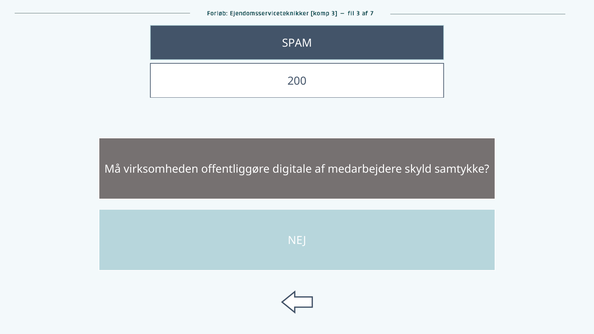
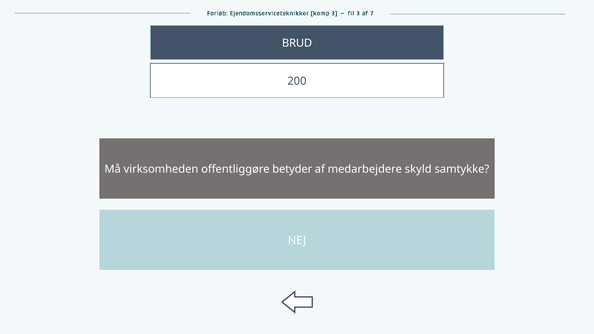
SPAM: SPAM -> BRUD (297, 43)
digitale: digitale -> betyder (292, 169)
